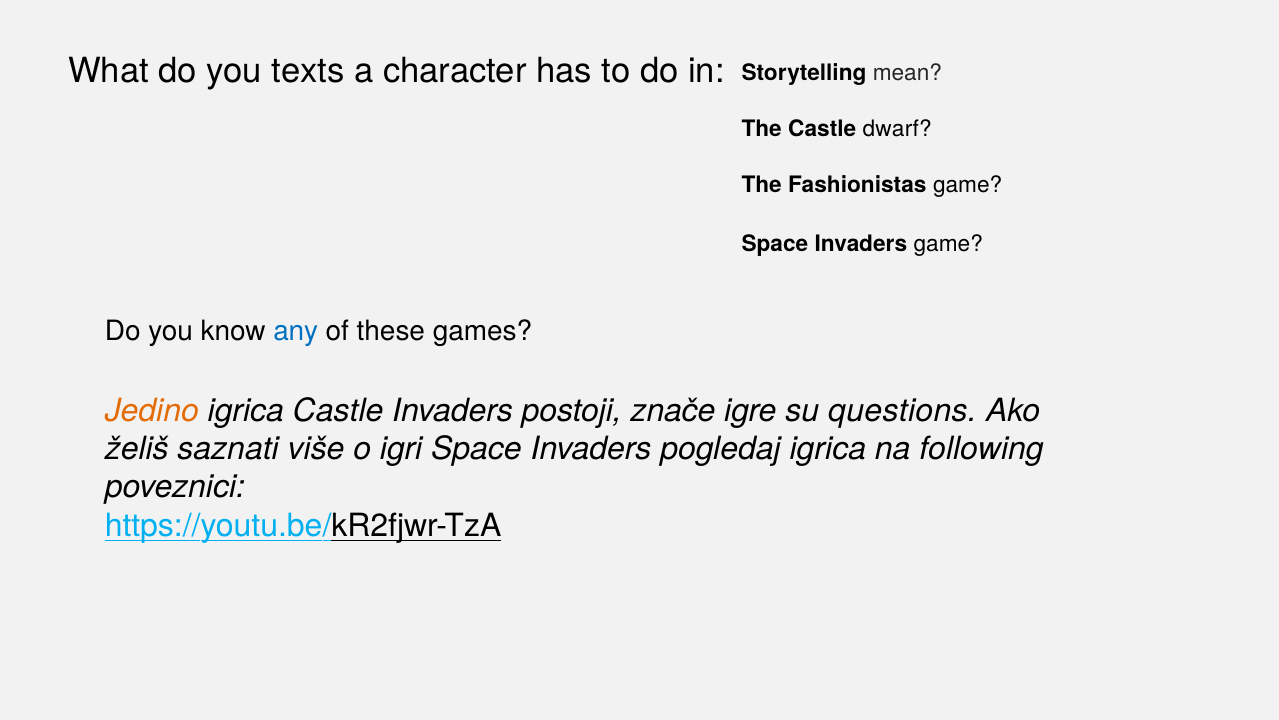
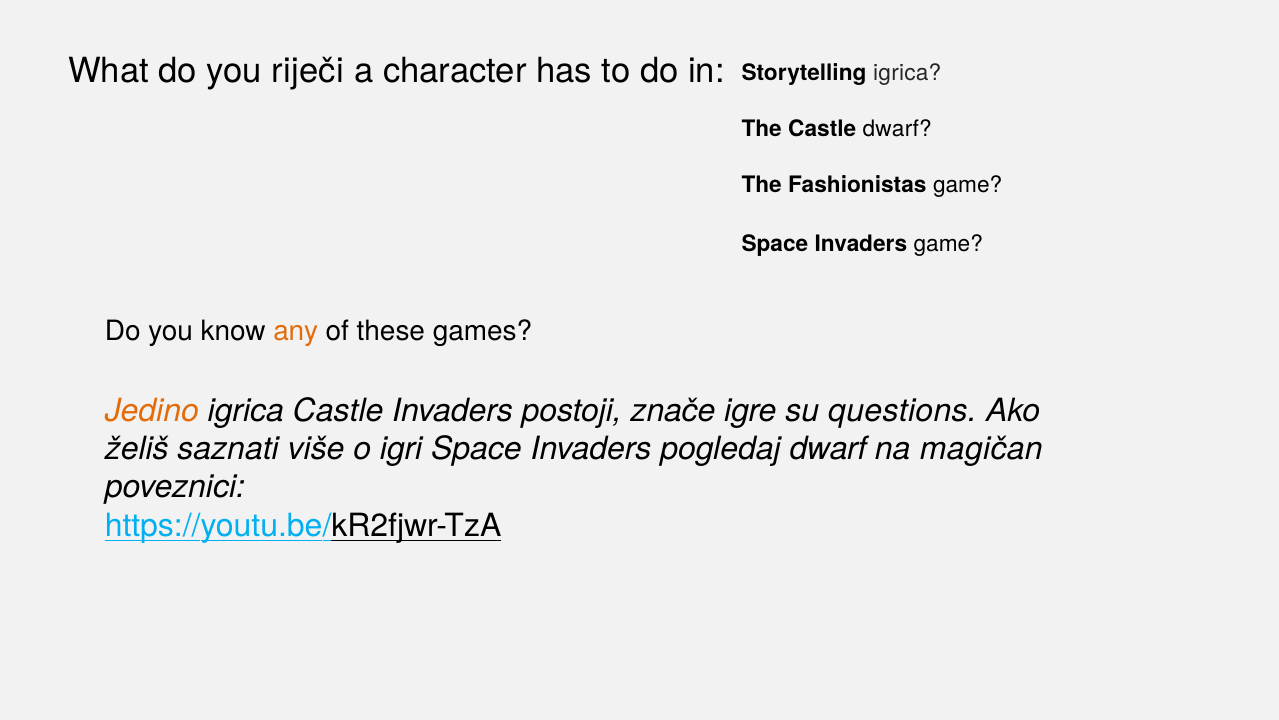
texts: texts -> riječi (308, 71)
Storytelling mean: mean -> igrica (907, 73)
any colour: blue -> orange (296, 331)
pogledaj igrica: igrica -> dwarf (828, 448)
following: following -> magičan (981, 448)
